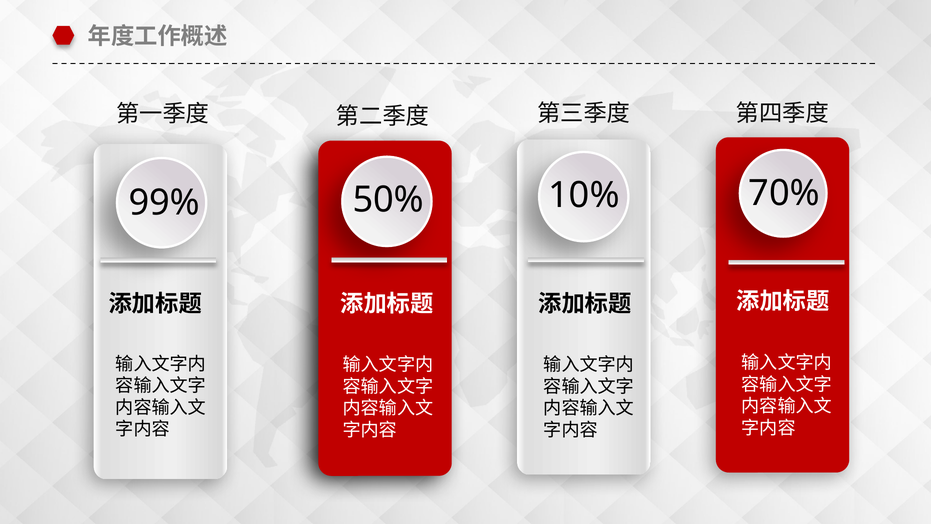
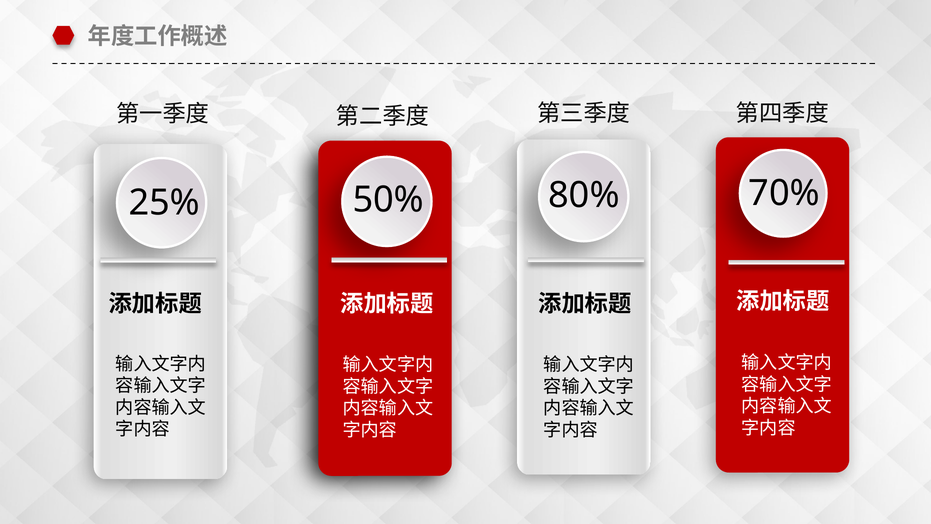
99%: 99% -> 25% (164, 203)
10%: 10% -> 80% (584, 195)
